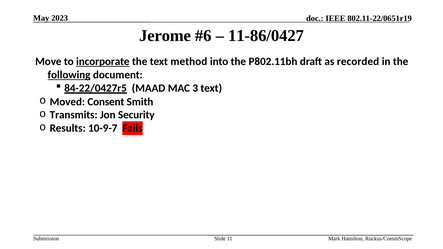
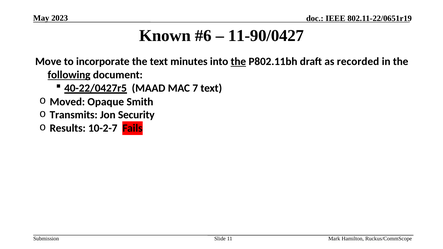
Jerome: Jerome -> Known (165, 36)
11-86/0427: 11-86/0427 -> 11-90/0427 (266, 36)
incorporate underline: present -> none (103, 62)
method: method -> minutes (189, 62)
the underline: none -> present (238, 62)
84-22/0427r5: 84-22/0427r5 -> 40-22/0427r5 (96, 88)
3: 3 -> 7 (195, 88)
Consent: Consent -> Opaque (106, 102)
10-9-7: 10-9-7 -> 10-2-7 (103, 128)
